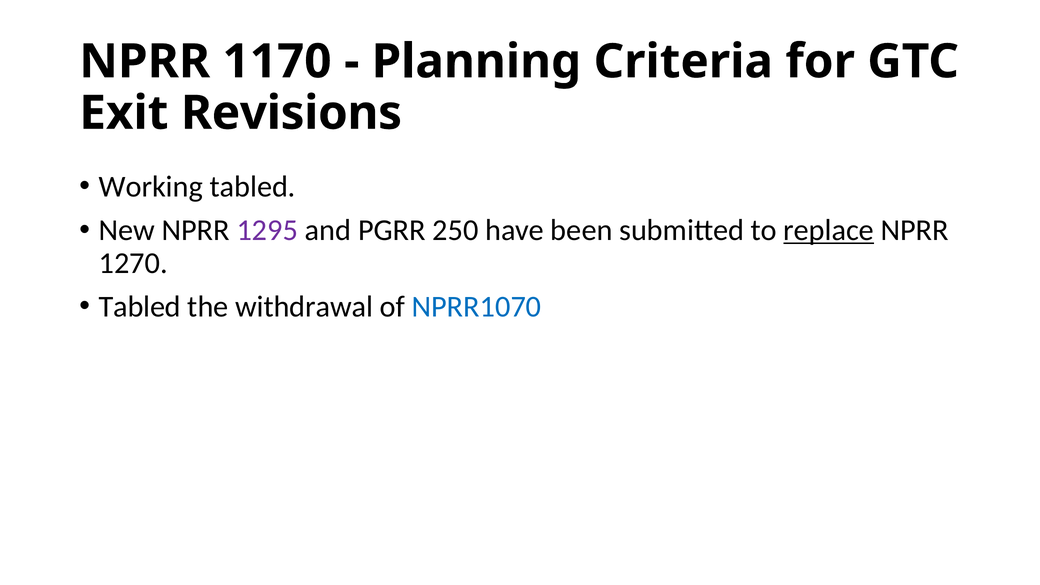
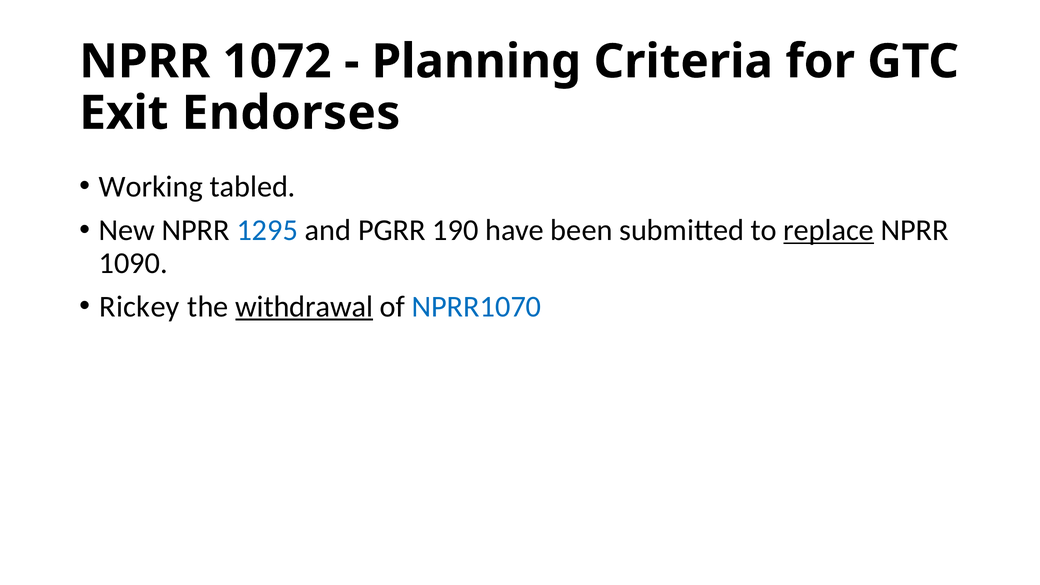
1170: 1170 -> 1072 (277, 62)
Revisions: Revisions -> Endorses (291, 113)
1295 colour: purple -> blue (267, 230)
250: 250 -> 190 (455, 230)
1270: 1270 -> 1090 (133, 263)
Tabled: Tabled -> Rickey (140, 307)
withdrawal underline: none -> present (304, 307)
